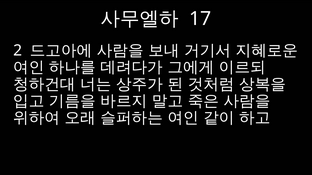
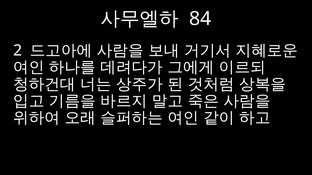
17: 17 -> 84 (200, 19)
